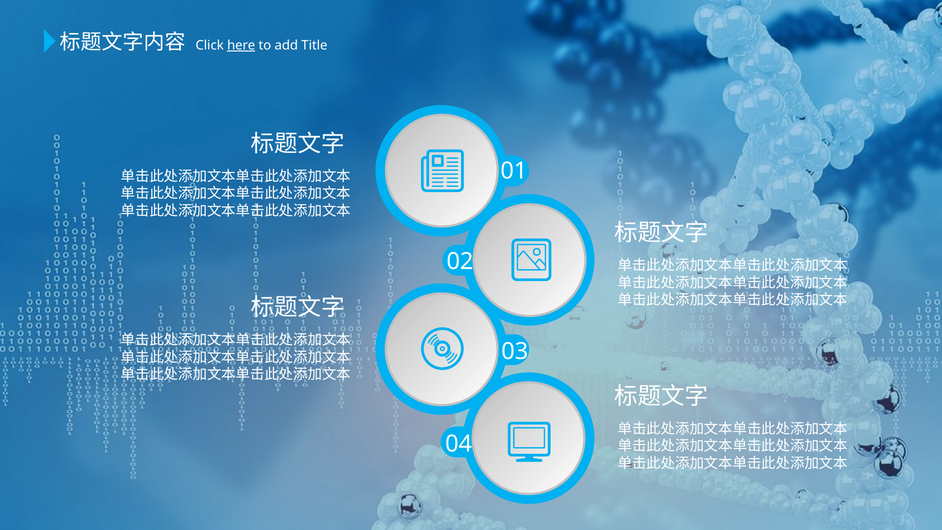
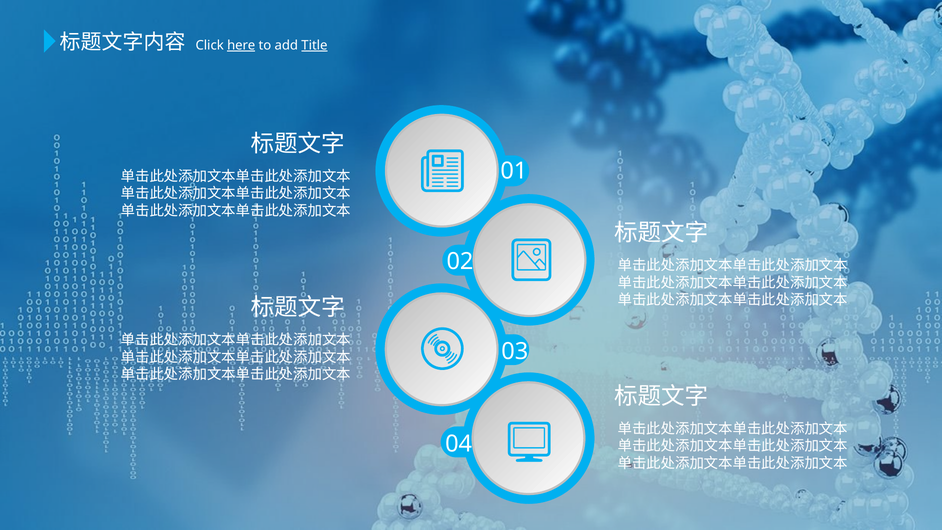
Title underline: none -> present (314, 45)
